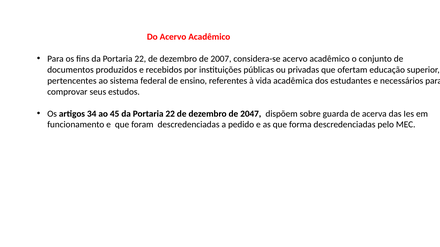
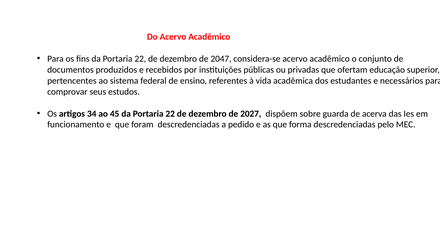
2007: 2007 -> 2047 (221, 59)
2047: 2047 -> 2027 (251, 114)
